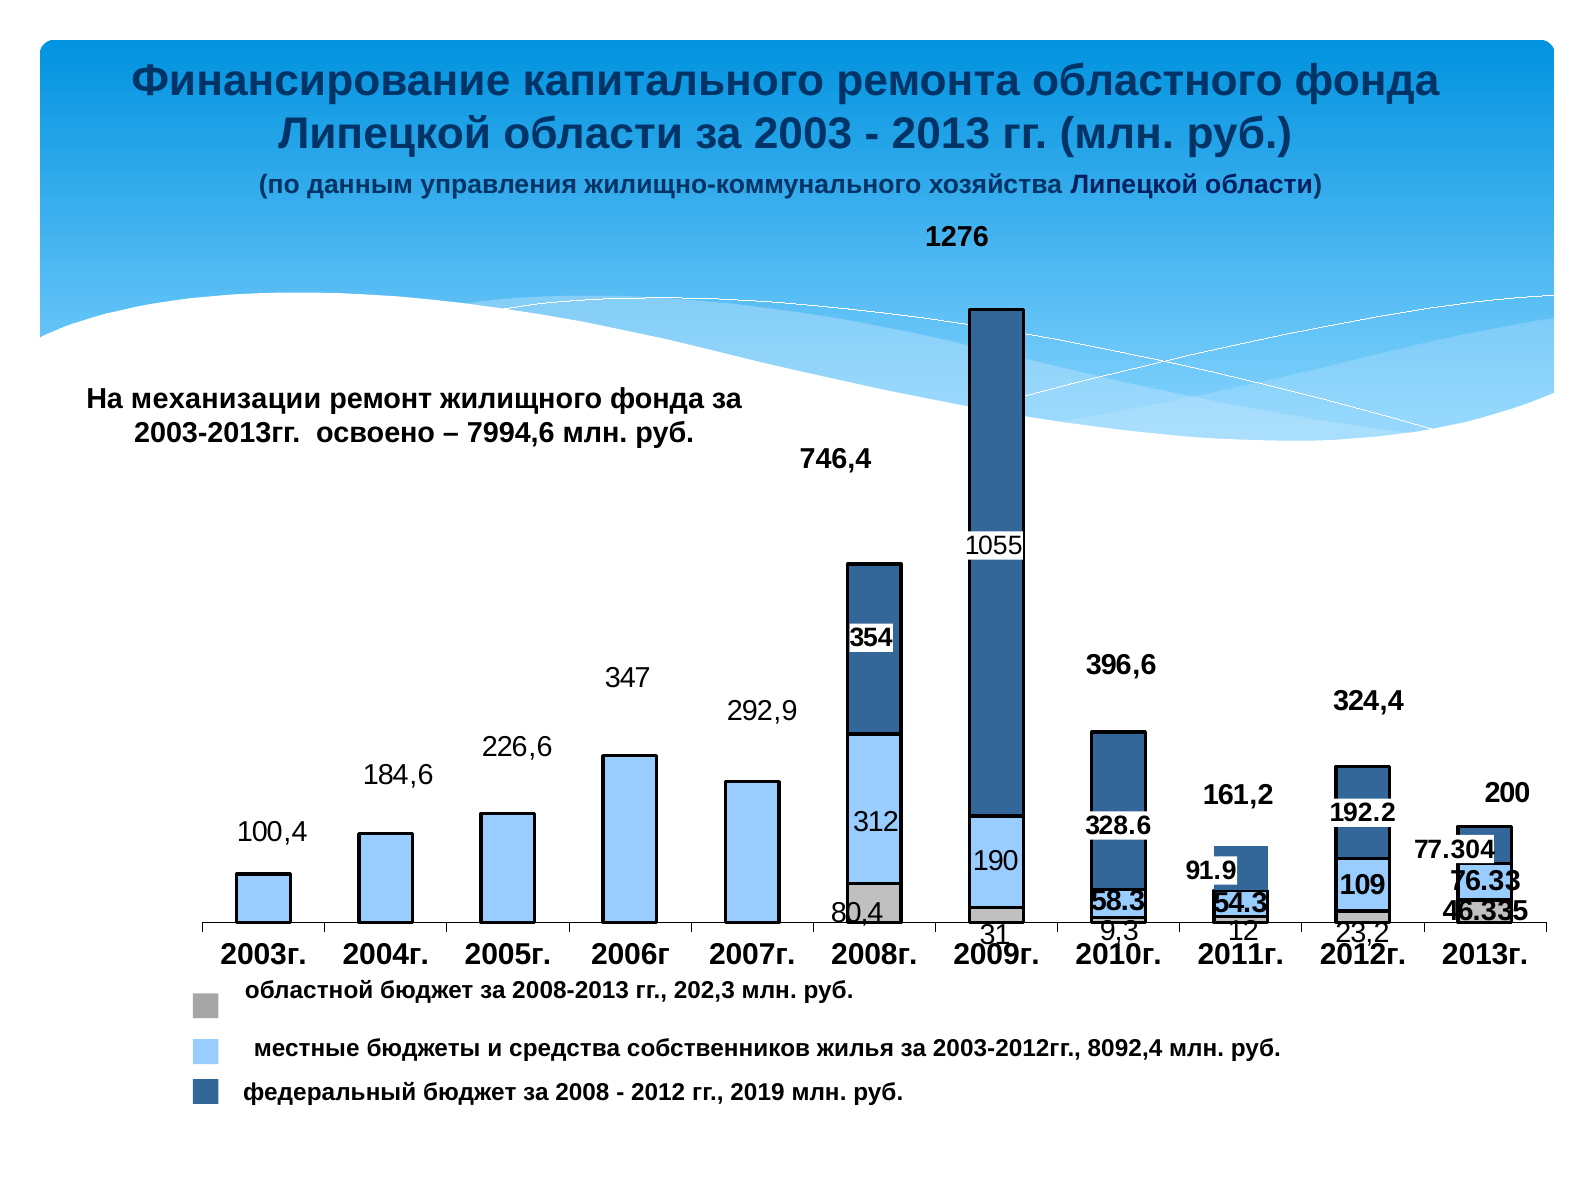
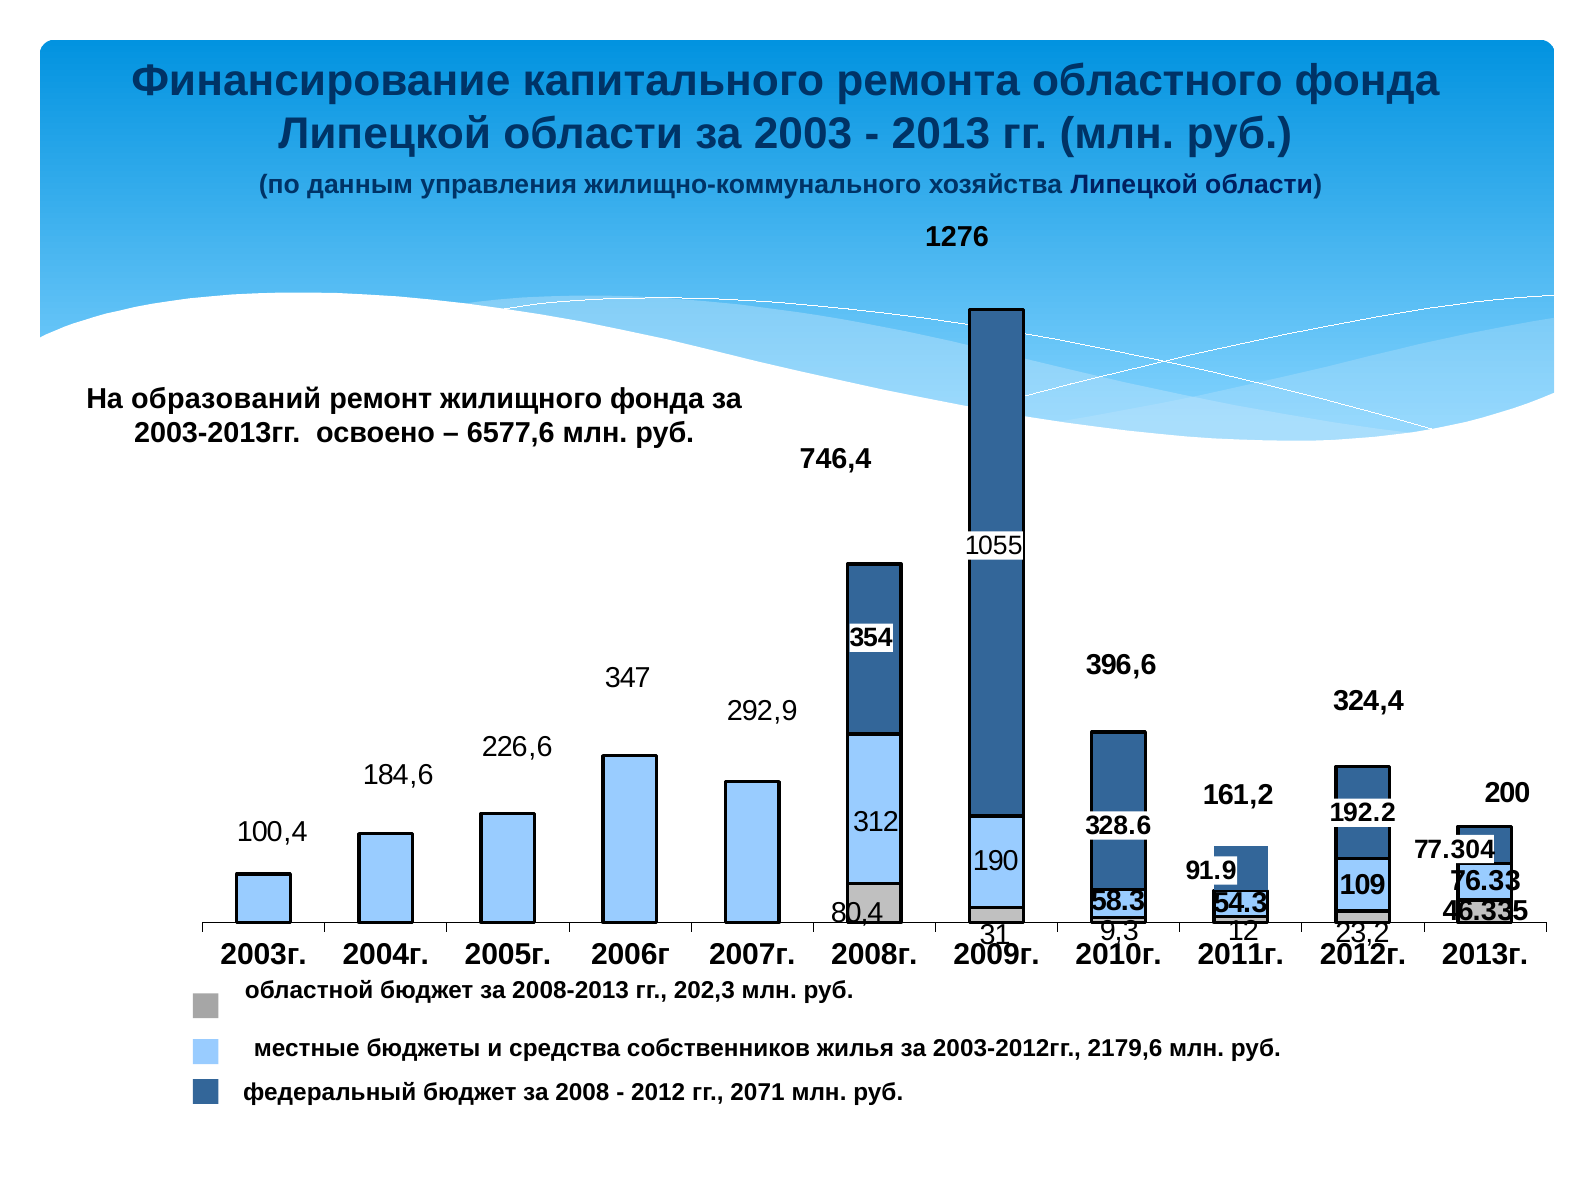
механизации: механизации -> образований (226, 399)
7994,6: 7994,6 -> 6577,6 (511, 433)
8092,4: 8092,4 -> 2179,6 (1125, 1048)
2019: 2019 -> 2071 (757, 1093)
